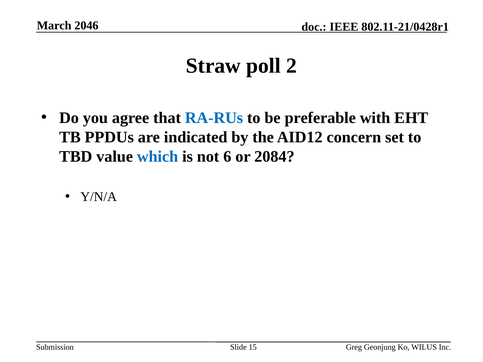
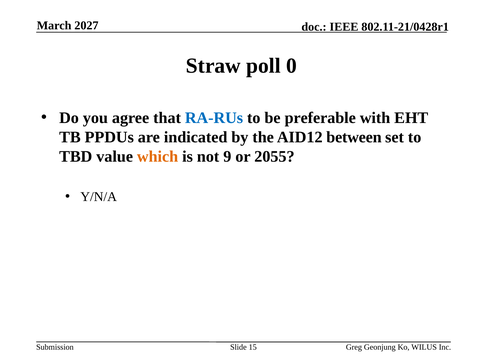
2046: 2046 -> 2027 (86, 26)
2: 2 -> 0 (292, 66)
concern: concern -> between (354, 137)
which colour: blue -> orange (158, 157)
6: 6 -> 9 (227, 157)
2084: 2084 -> 2055 (274, 157)
